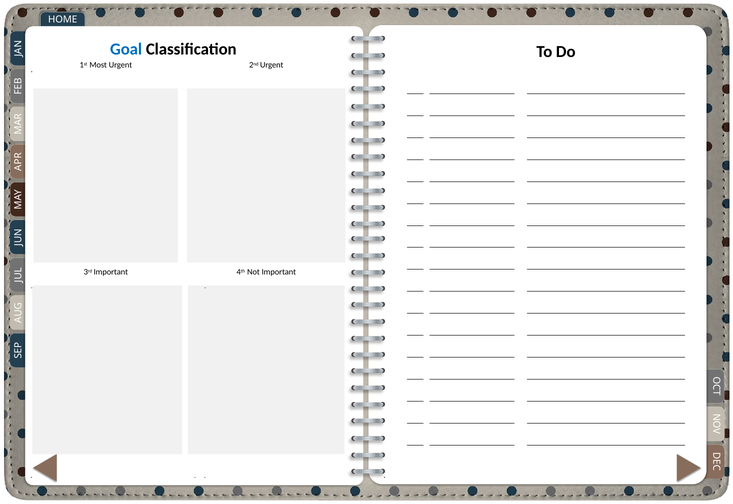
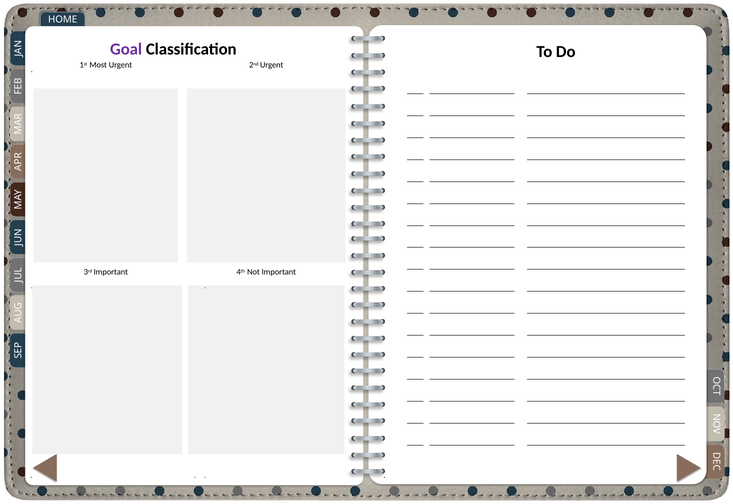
Goal colour: blue -> purple (126, 49)
